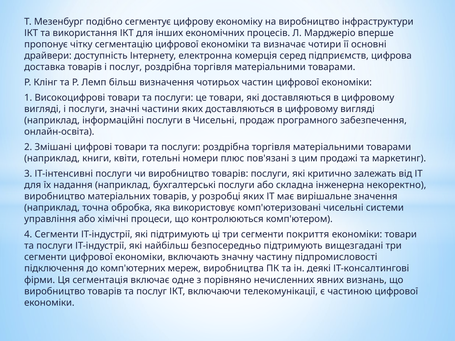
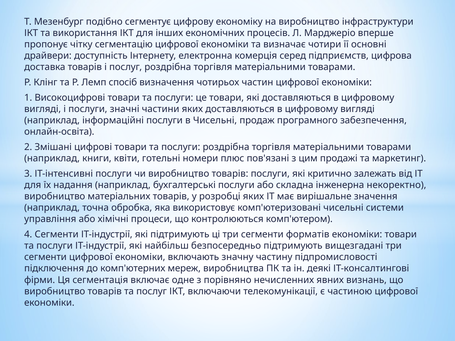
більш: більш -> спосіб (123, 82)
покриття: покриття -> форматів (308, 235)
